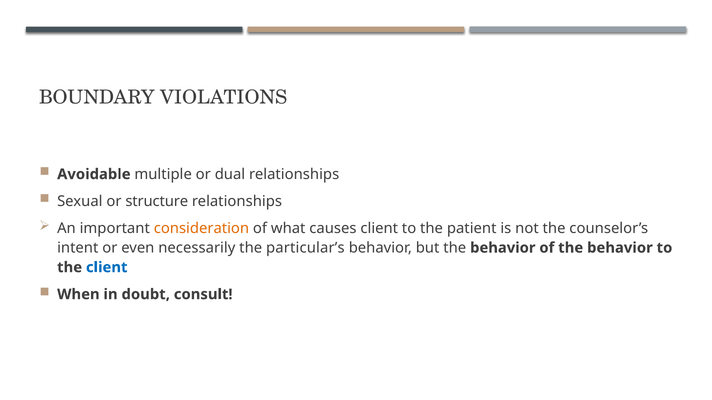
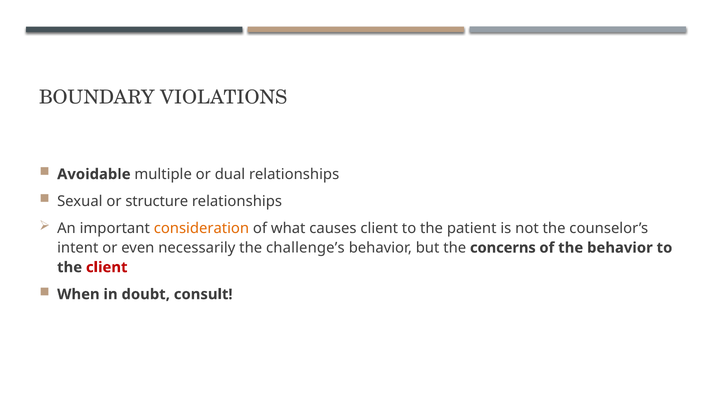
particular’s: particular’s -> challenge’s (305, 248)
but the behavior: behavior -> concerns (503, 248)
client colour: blue -> red (107, 268)
